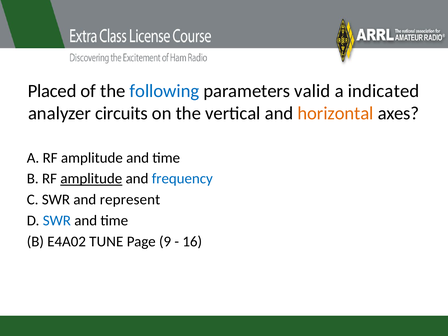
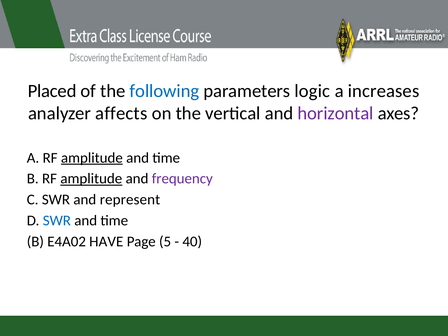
valid: valid -> logic (312, 91)
indicated: indicated -> increases (384, 91)
circuits: circuits -> affects (121, 113)
horizontal colour: orange -> purple (336, 113)
amplitude underline: none -> present (92, 158)
frequency colour: blue -> purple (182, 179)
TUNE: TUNE -> HAVE (106, 241)
9: 9 -> 5 (165, 241)
16: 16 -> 40 (192, 241)
